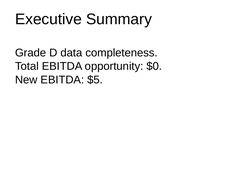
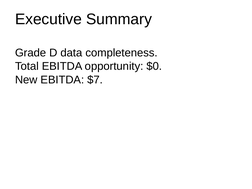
$5: $5 -> $7 (95, 80)
